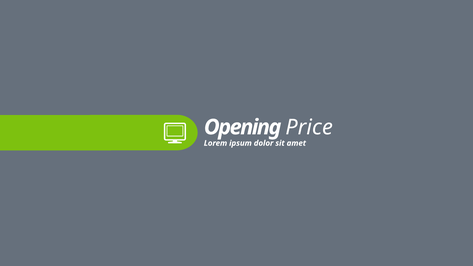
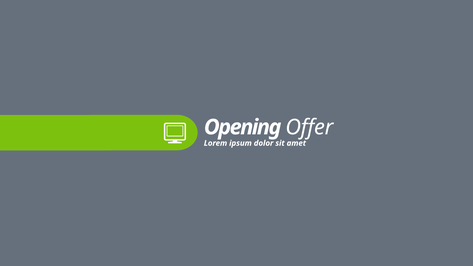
Price: Price -> Offer (309, 127)
